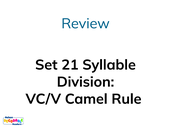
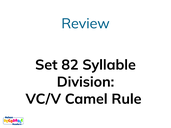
21: 21 -> 82 (70, 65)
